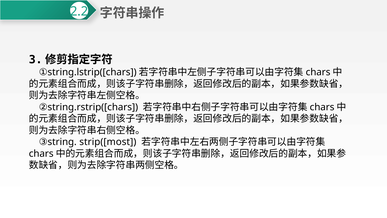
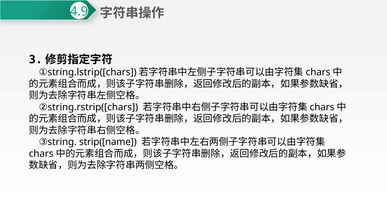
2.2: 2.2 -> 4.9 (79, 11)
strip([most: strip([most -> strip([name (108, 142)
